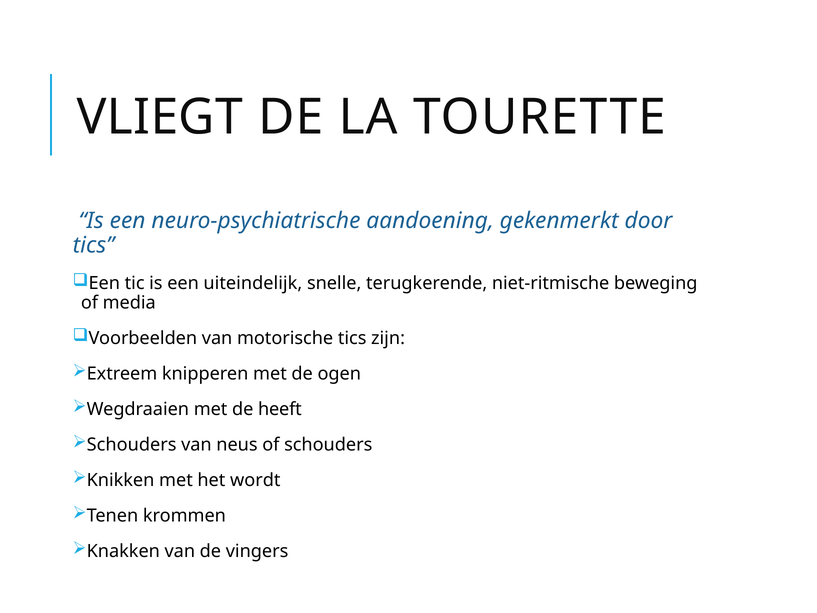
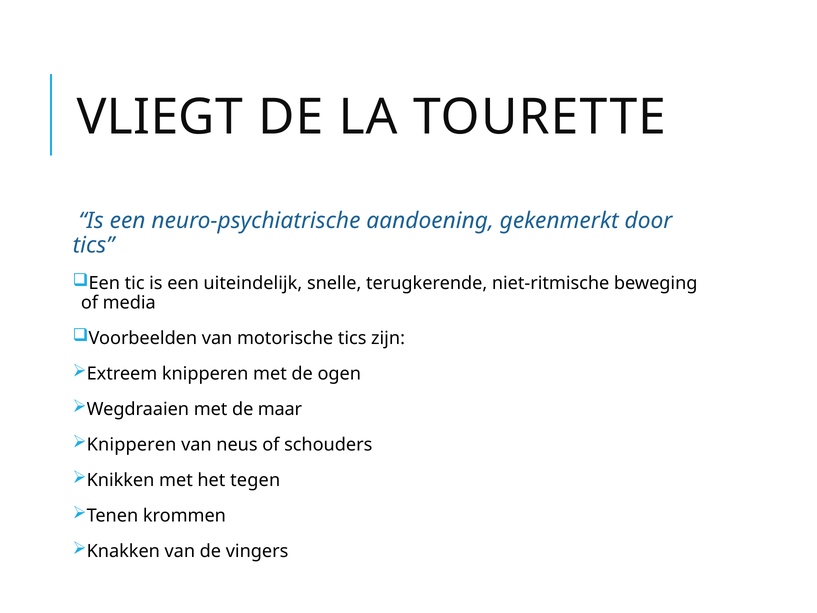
heeft: heeft -> maar (280, 409)
Schouders: Schouders -> Knipperen (132, 444)
wordt: wordt -> tegen (255, 480)
